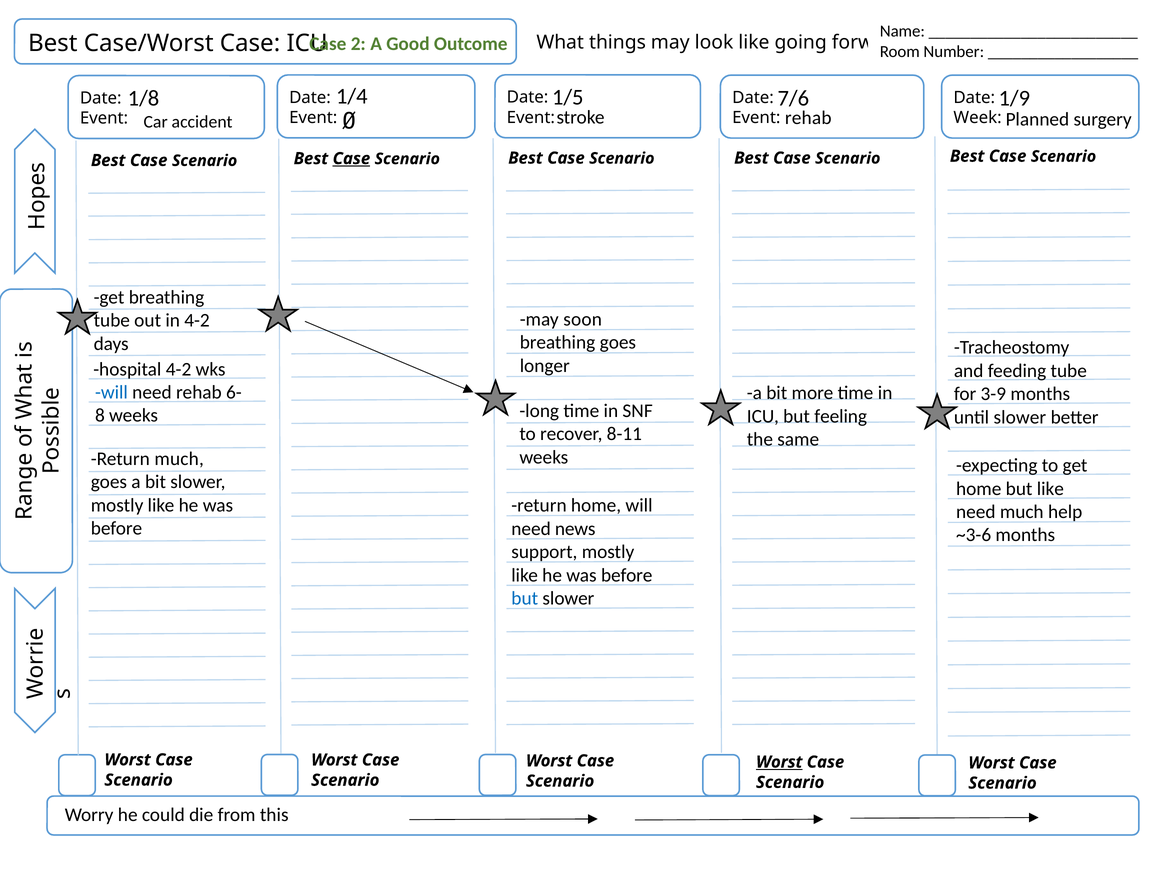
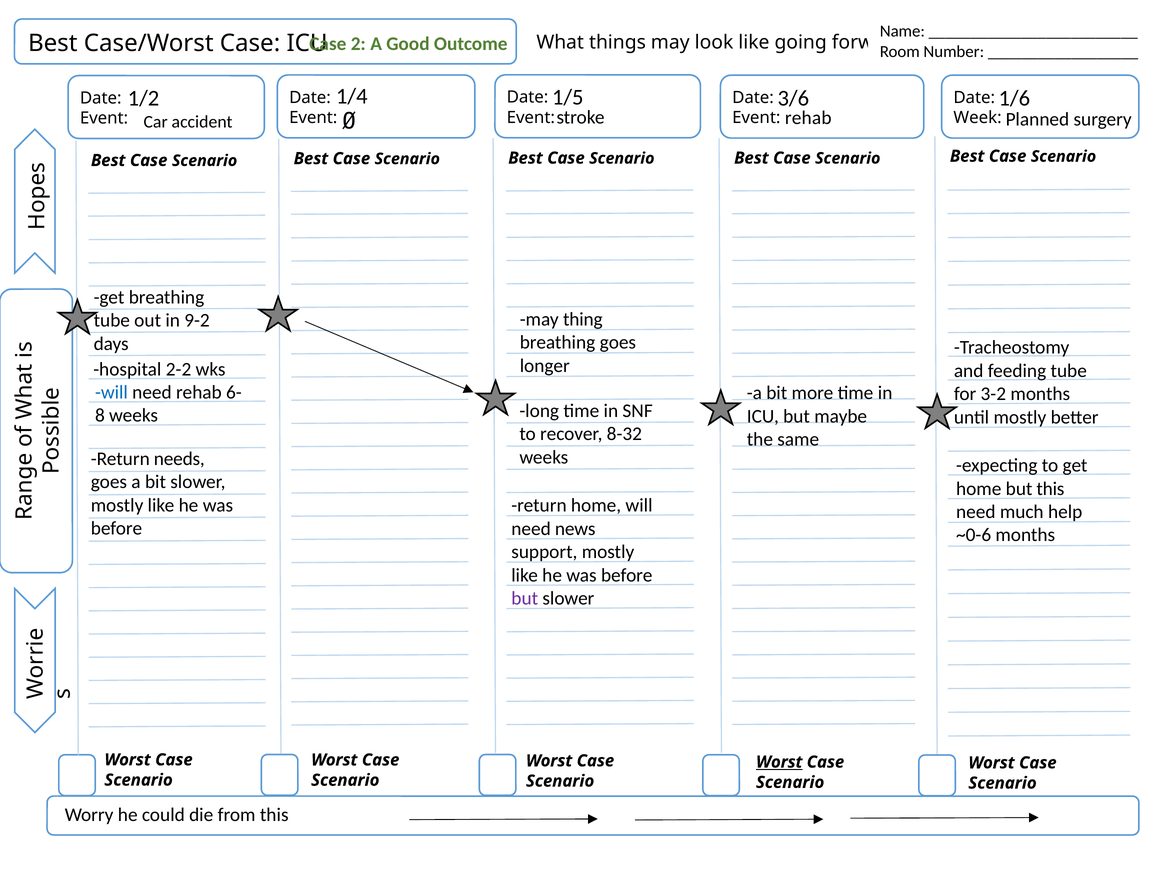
1/9: 1/9 -> 1/6 (1014, 98)
1/8: 1/8 -> 1/2 (143, 98)
7/6: 7/6 -> 3/6 (793, 98)
Case underline: present -> none (351, 159)
soon: soon -> thing (583, 319)
in 4-2: 4-2 -> 9-2 (197, 321)
hospital 4-2: 4-2 -> 2-2 (179, 369)
3-9: 3-9 -> 3-2 (993, 394)
feeling: feeling -> maybe (841, 416)
until slower: slower -> mostly (1020, 417)
8-11: 8-11 -> 8-32 (624, 434)
Return much: much -> needs (179, 459)
but like: like -> this (1050, 489)
~3-6: ~3-6 -> ~0-6 (974, 535)
but colour: blue -> purple (525, 598)
